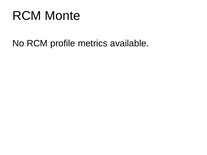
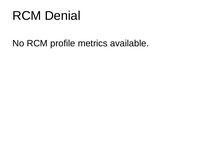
Monte: Monte -> Denial (63, 16)
